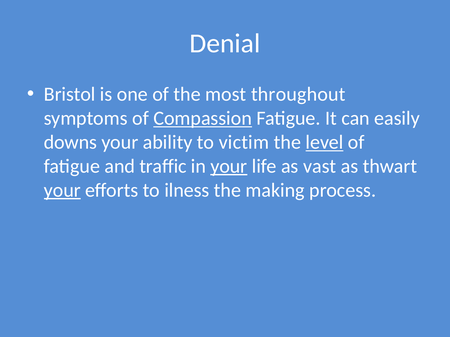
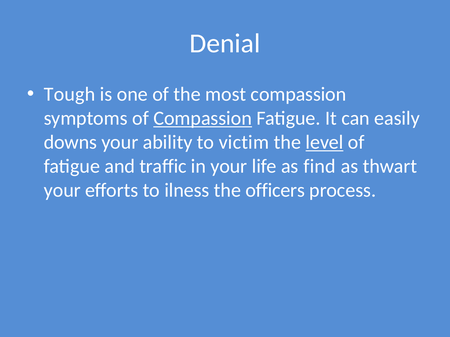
Bristol: Bristol -> Tough (70, 94)
most throughout: throughout -> compassion (298, 94)
your underline: present -> none (229, 166)
vast: vast -> find (320, 166)
your underline: present -> none (62, 190)
making: making -> officers (275, 190)
